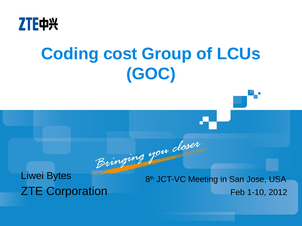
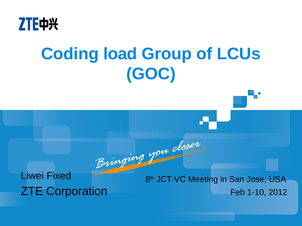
cost: cost -> load (120, 54)
Bytes: Bytes -> Fixed (59, 176)
